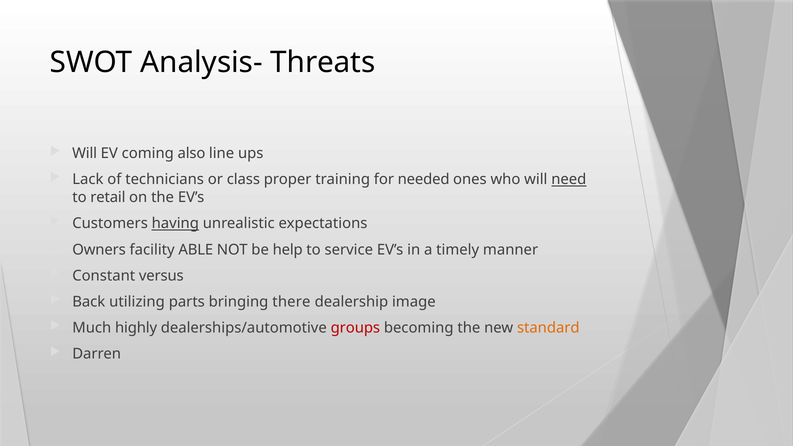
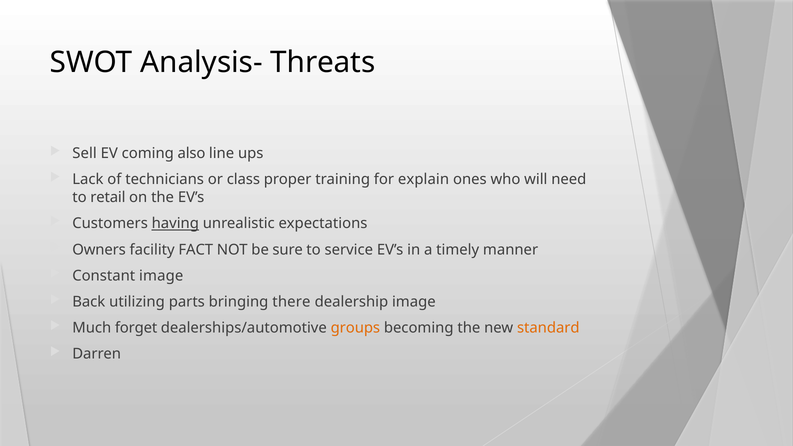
Will: Will -> Sell (85, 153)
needed: needed -> explain (424, 180)
need underline: present -> none (569, 180)
ABLE: ABLE -> FACT (196, 250)
help: help -> sure (288, 250)
Constant versus: versus -> image (161, 276)
highly: highly -> forget (136, 328)
groups colour: red -> orange (355, 328)
